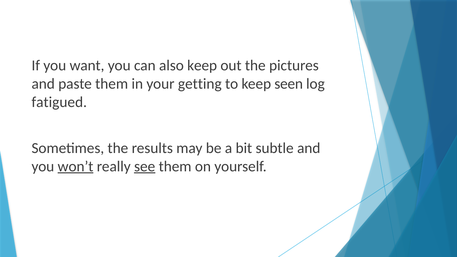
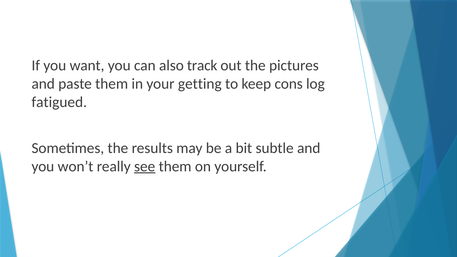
also keep: keep -> track (202, 65)
seen: seen -> cons (289, 84)
won’t underline: present -> none (76, 166)
